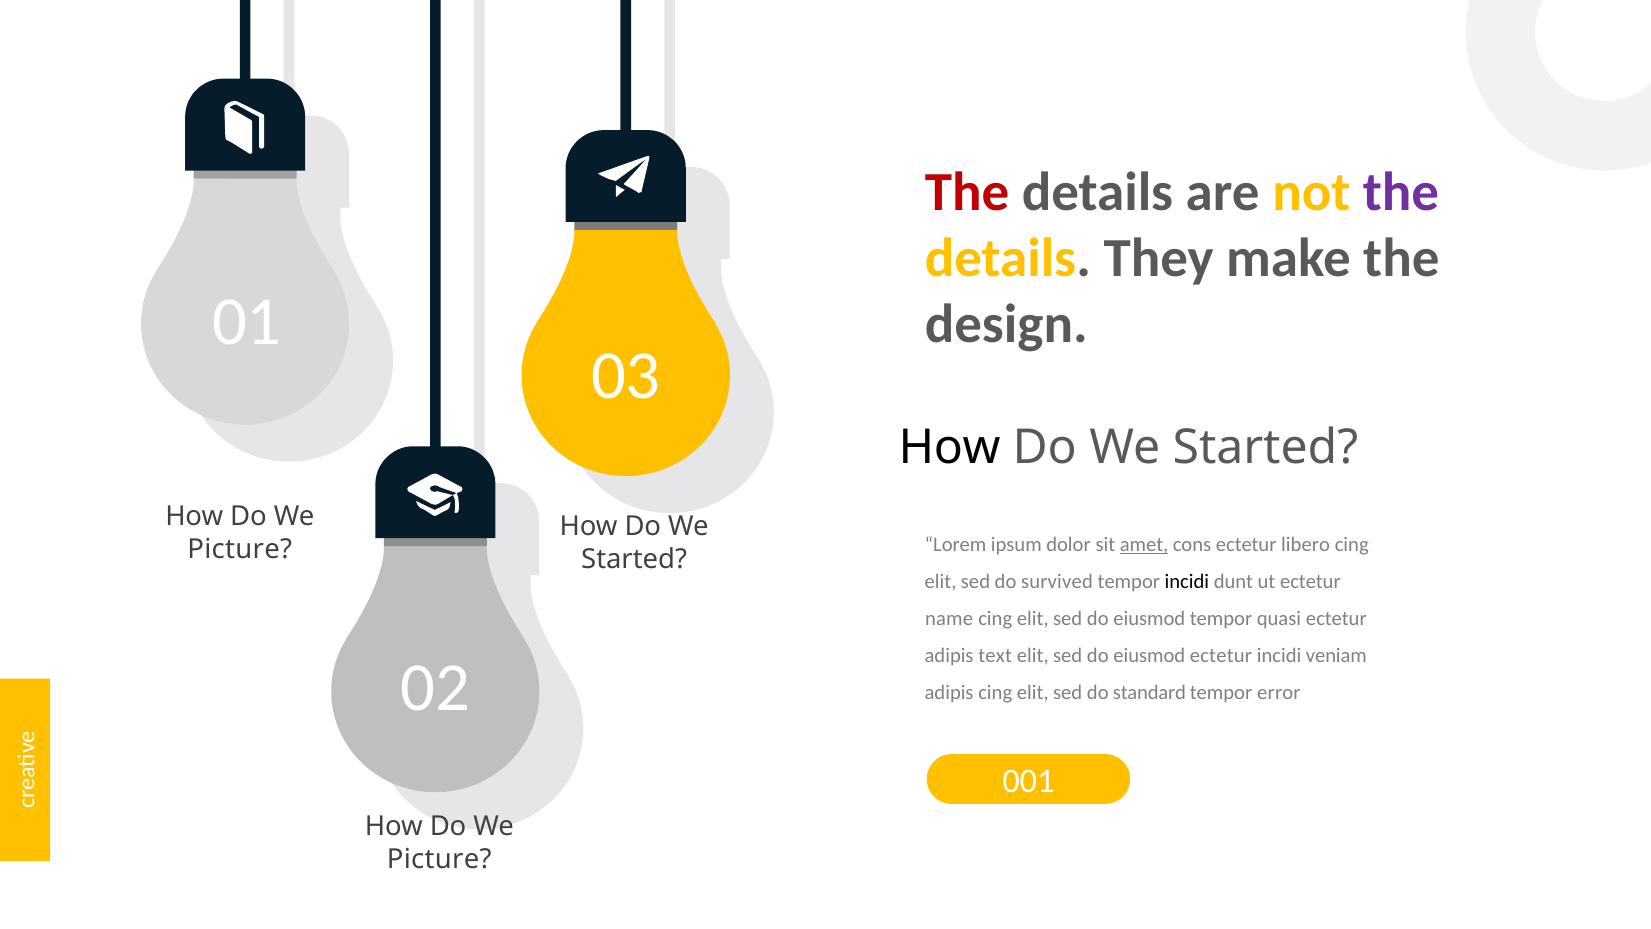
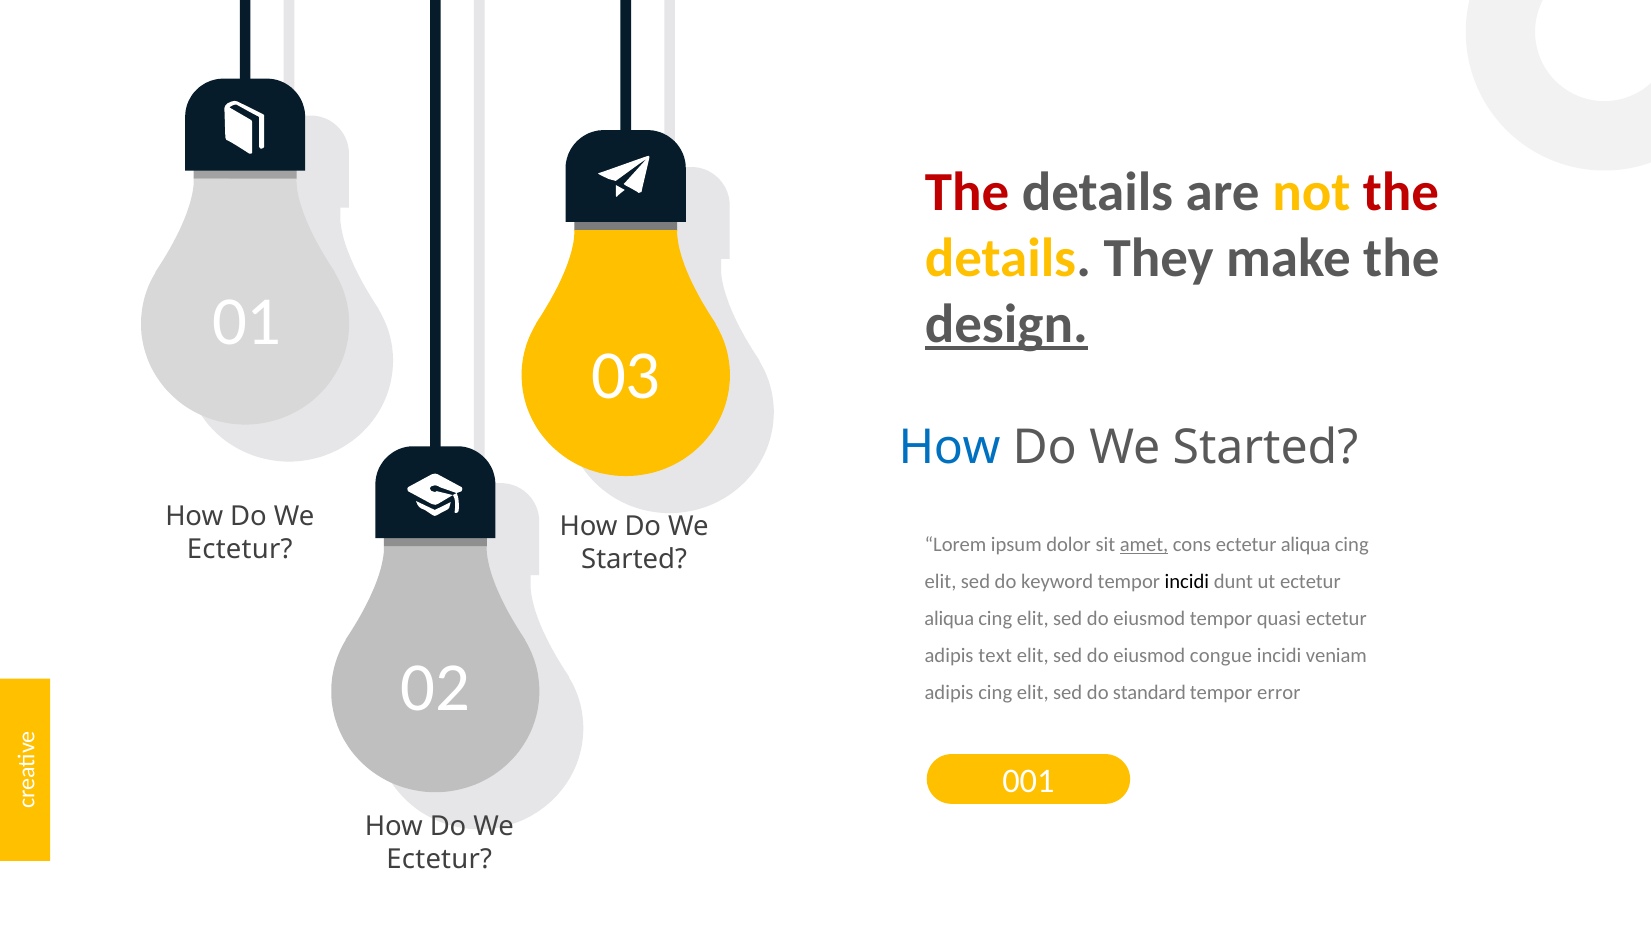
the colour: purple -> red (1401, 192)
design underline: none -> present (1006, 324)
How colour: black -> blue (950, 448)
cons ectetur libero: libero -> aliqua (1306, 544)
Picture: Picture -> Ectetur (240, 549)
survived: survived -> keyword (1057, 581)
name: name -> aliqua (949, 619)
eiusmod ectetur: ectetur -> congue (1221, 656)
Picture: Picture -> Ectetur (439, 859)
